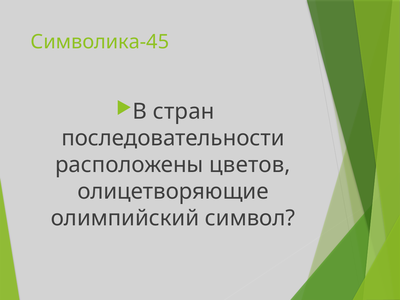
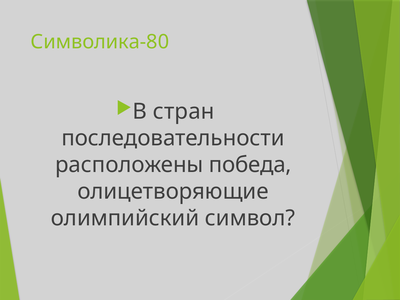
Символика-45: Символика-45 -> Символика-80 (100, 42)
цветов: цветов -> победа (250, 165)
